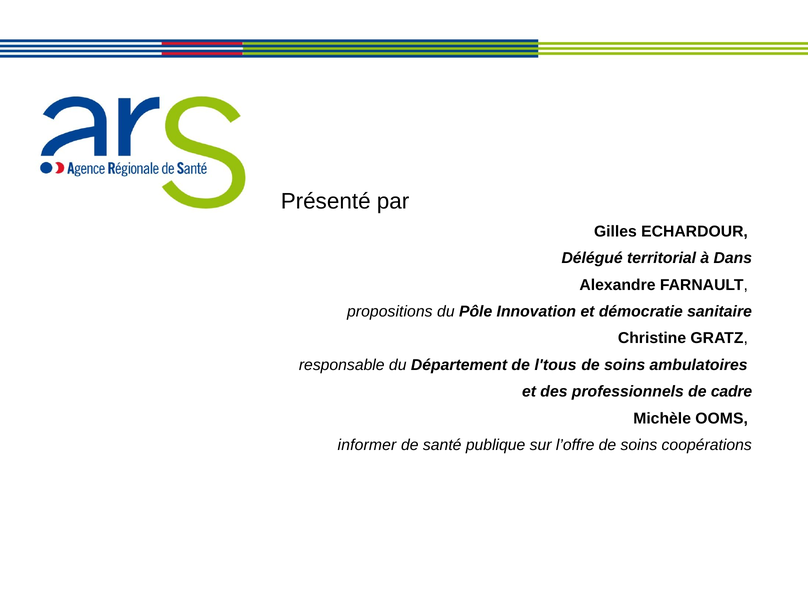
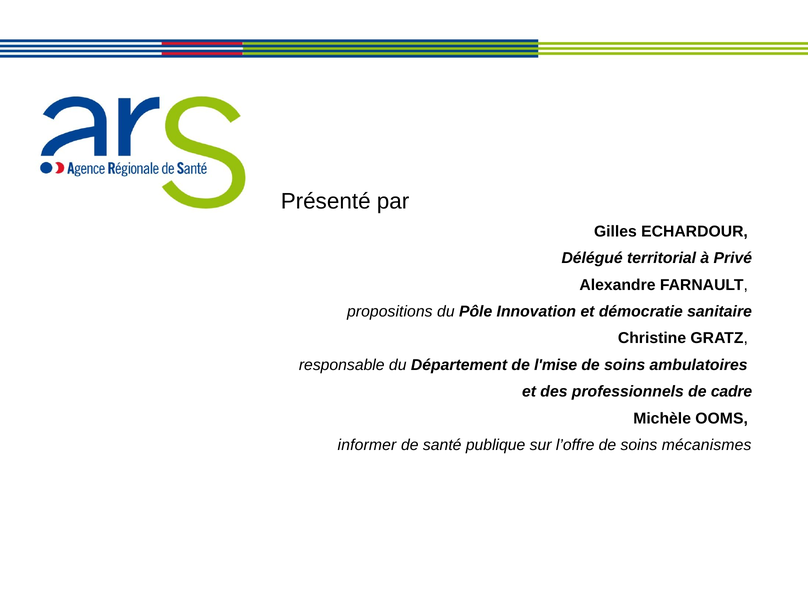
Dans: Dans -> Privé (733, 258)
l'tous: l'tous -> l'mise (556, 365)
coopérations: coopérations -> mécanismes (707, 445)
